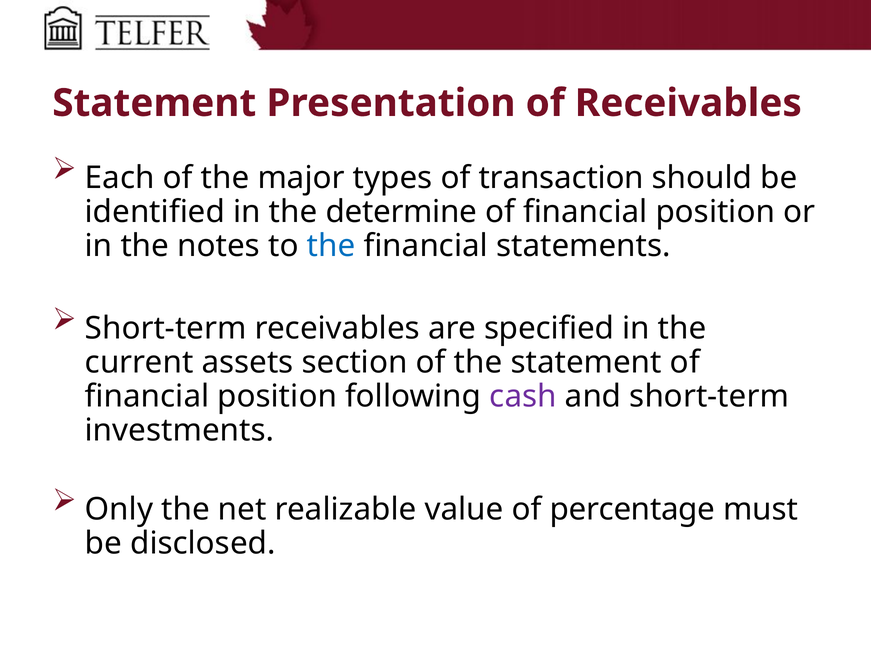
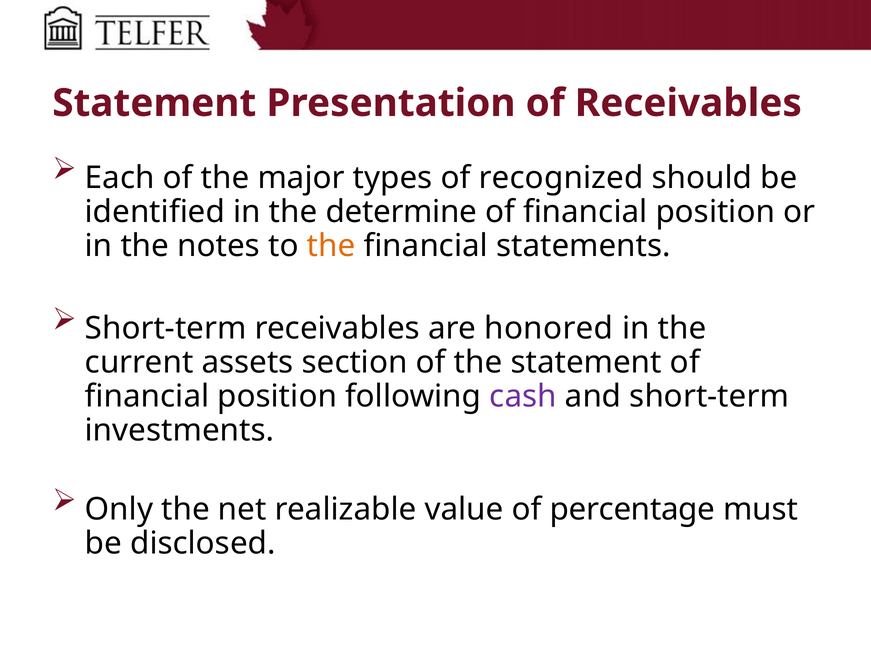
transaction: transaction -> recognized (561, 178)
the colour: blue -> orange (331, 246)
specified: specified -> honored (549, 329)
